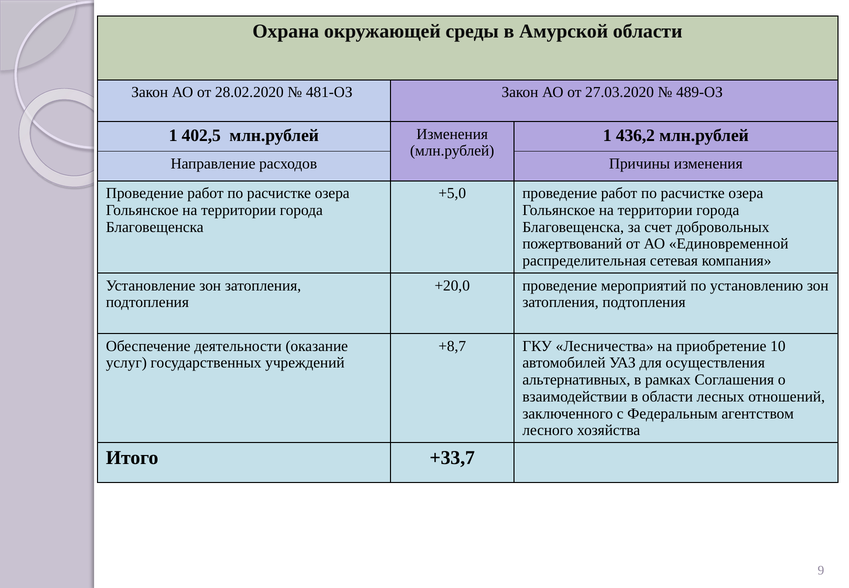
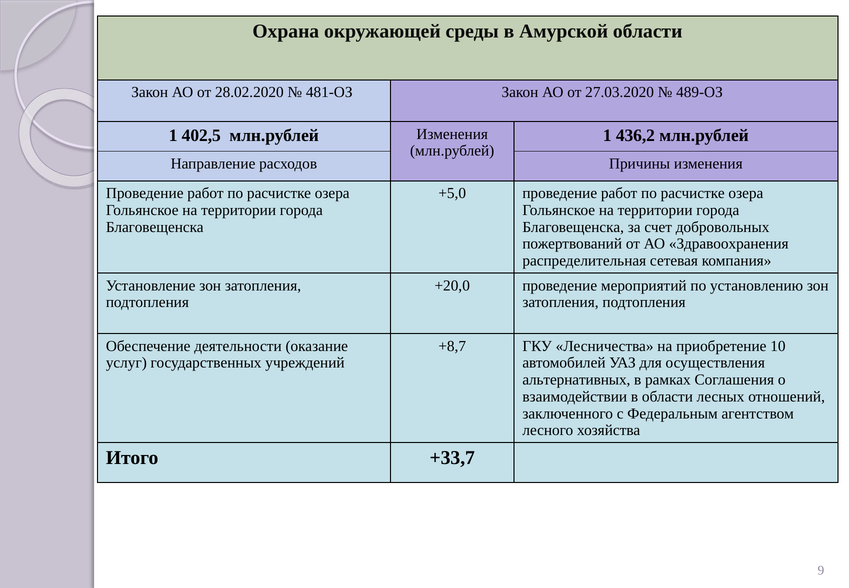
Единовременной: Единовременной -> Здравоохранения (729, 244)
